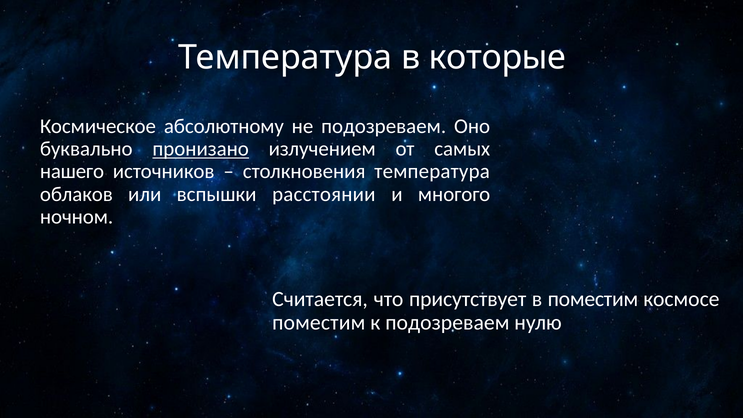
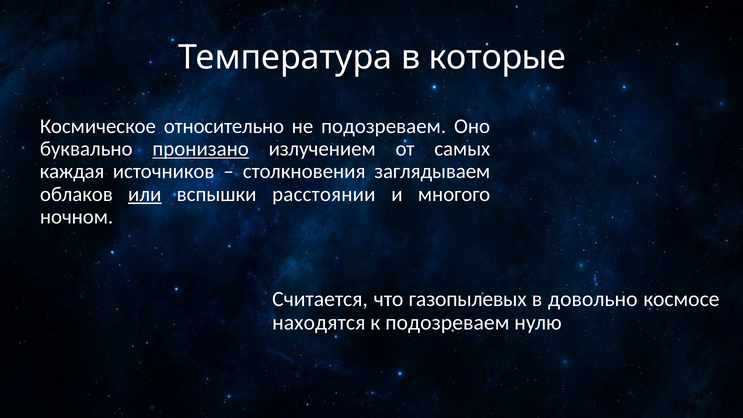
абсолютному: абсолютному -> относительно (224, 126)
нашего: нашего -> каждая (72, 172)
столкновения температура: температура -> заглядываем (432, 172)
или underline: none -> present (145, 194)
присутствует: присутствует -> газопылевых (468, 299)
в поместим: поместим -> довольно (593, 299)
поместим: поместим -> находятся (319, 323)
